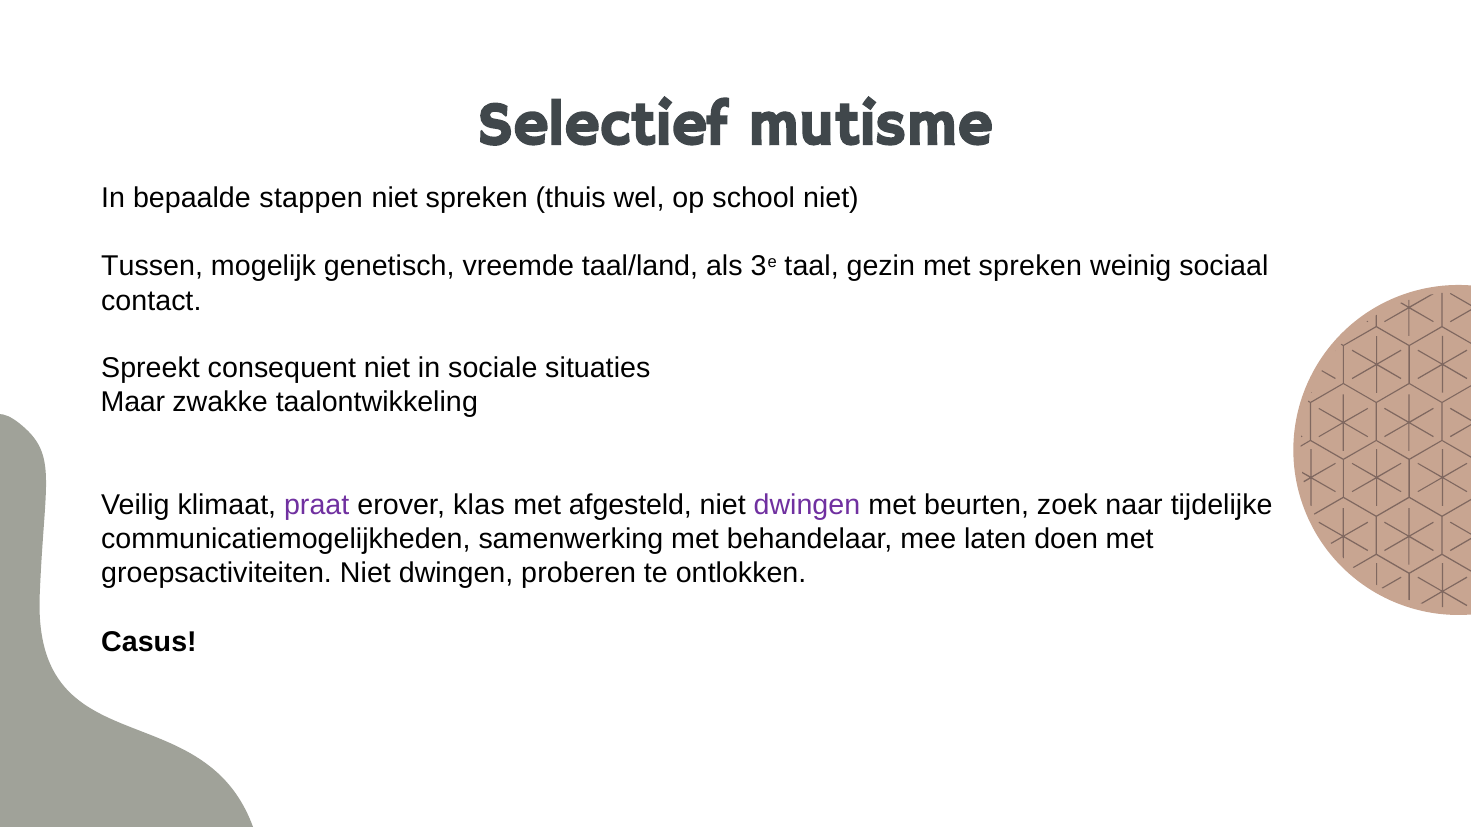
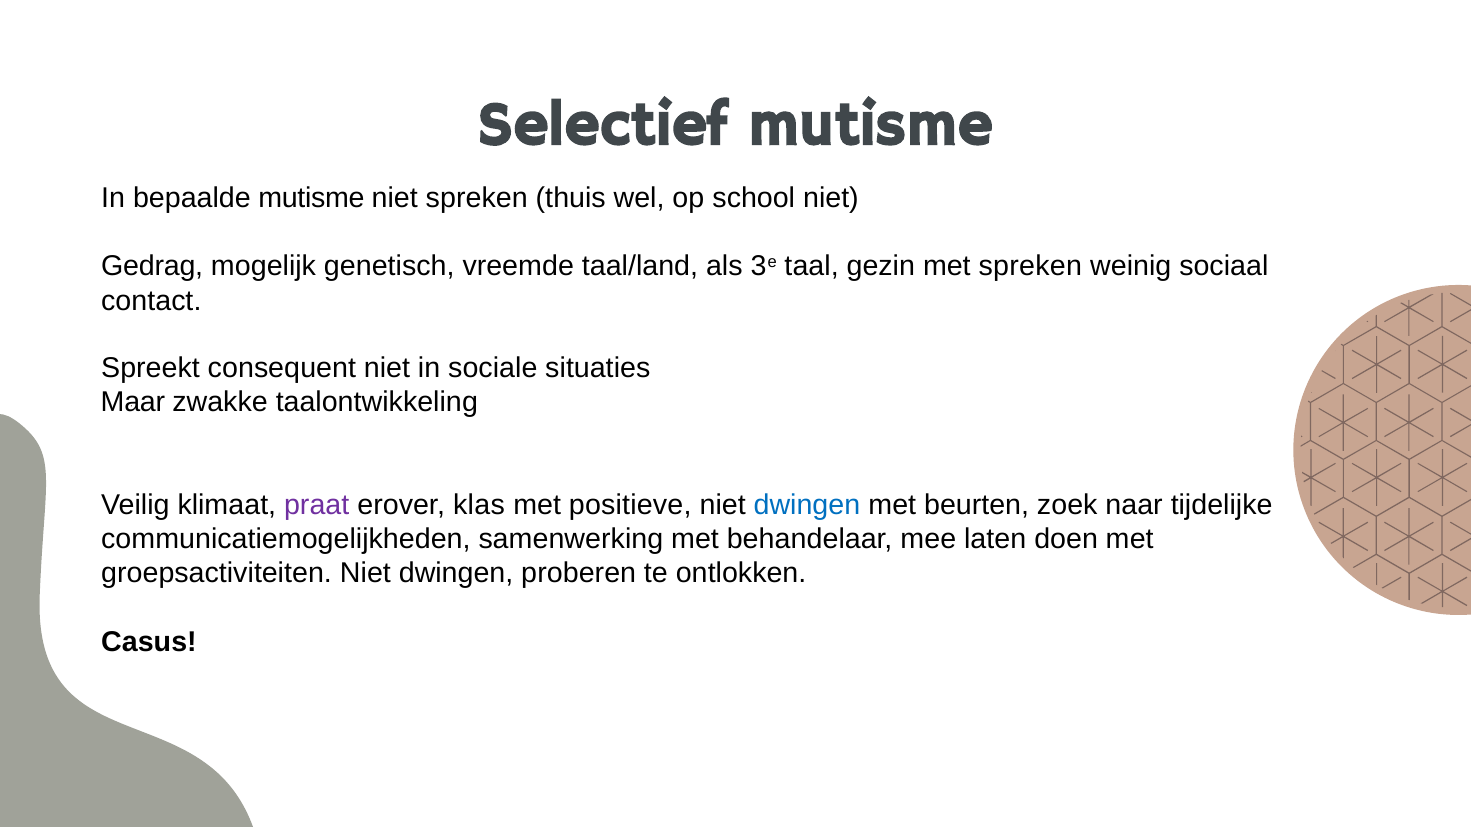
bepaalde stappen: stappen -> mutisme (311, 198)
Tussen: Tussen -> Gedrag (152, 266)
afgesteld: afgesteld -> positieve (630, 505)
dwingen colour: purple -> blue (807, 505)
